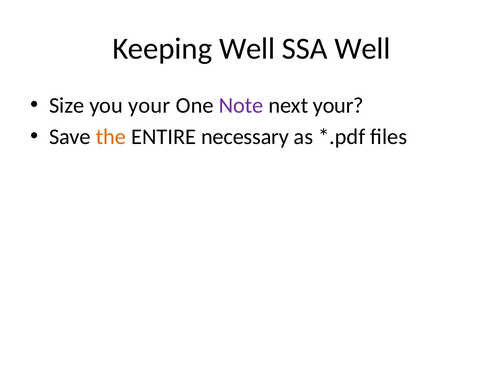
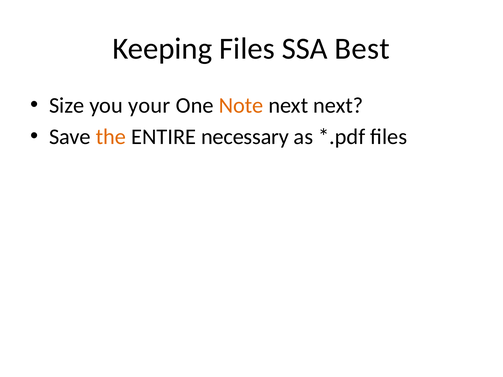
Keeping Well: Well -> Files (247, 49)
SSA Well: Well -> Best (362, 49)
Note colour: purple -> orange (241, 106)
next your: your -> next (338, 106)
